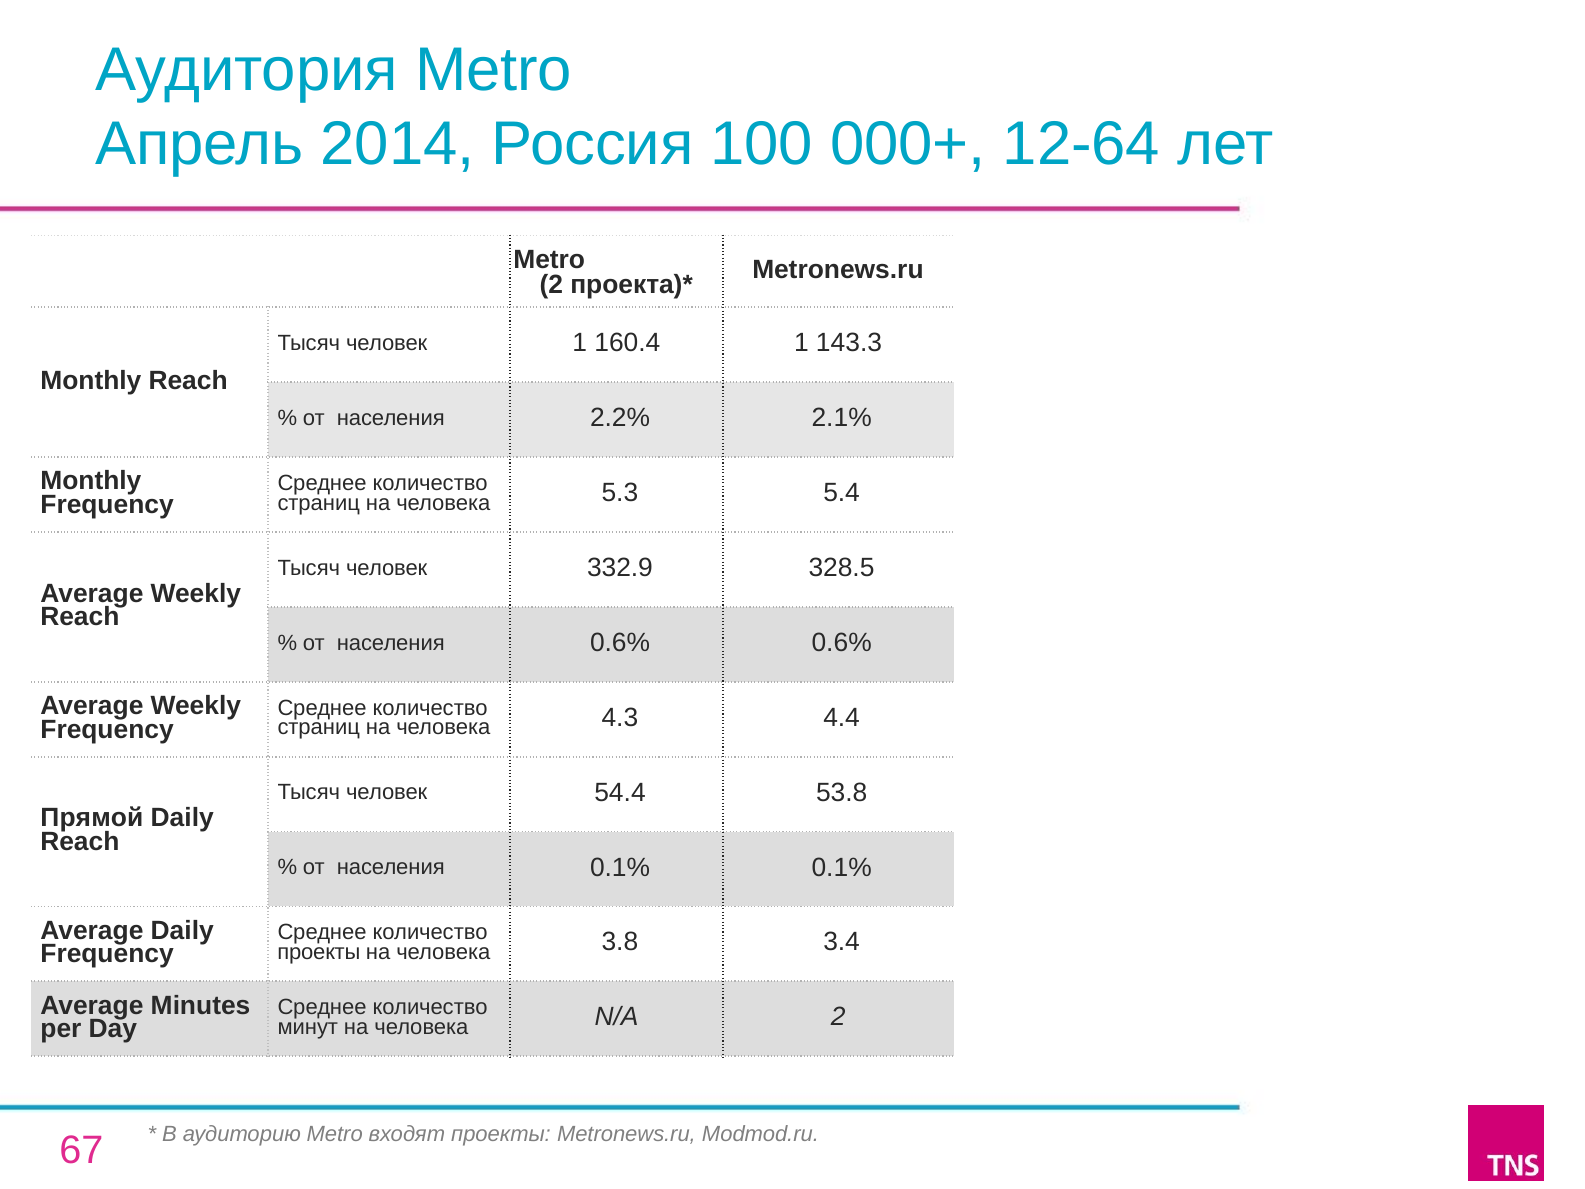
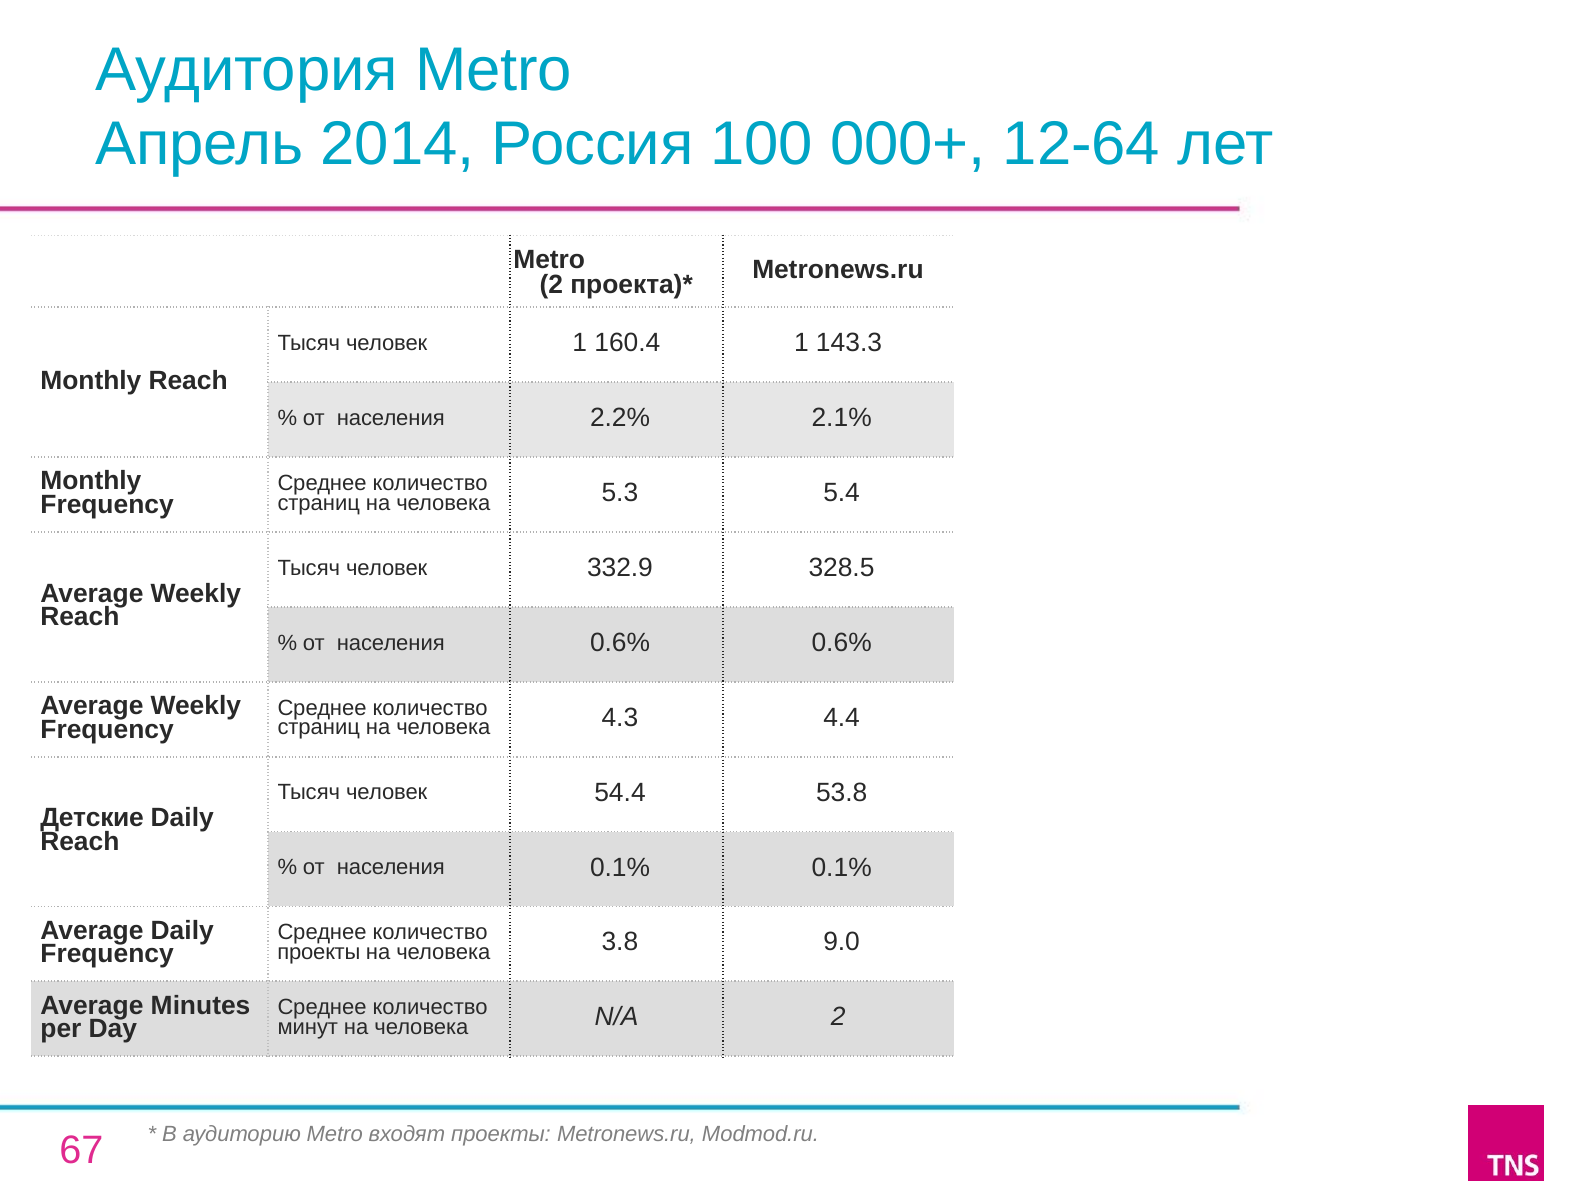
Прямой: Прямой -> Детские (92, 818)
3.4: 3.4 -> 9.0 (842, 942)
